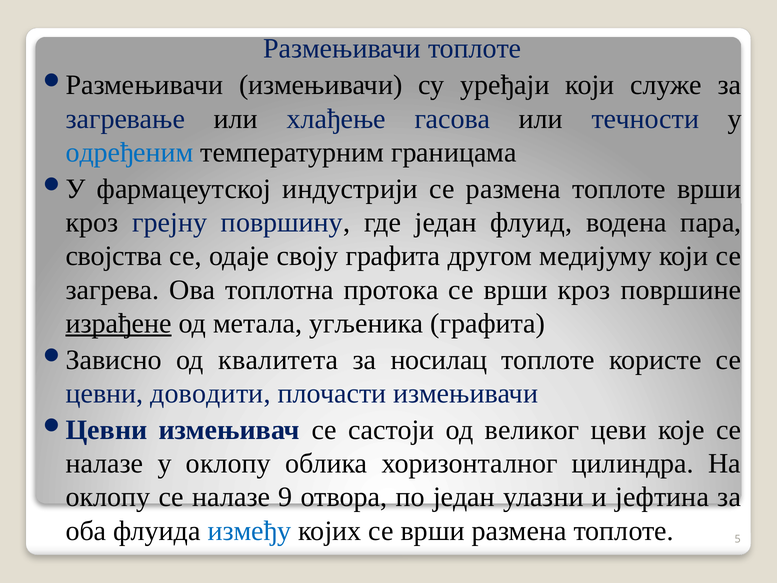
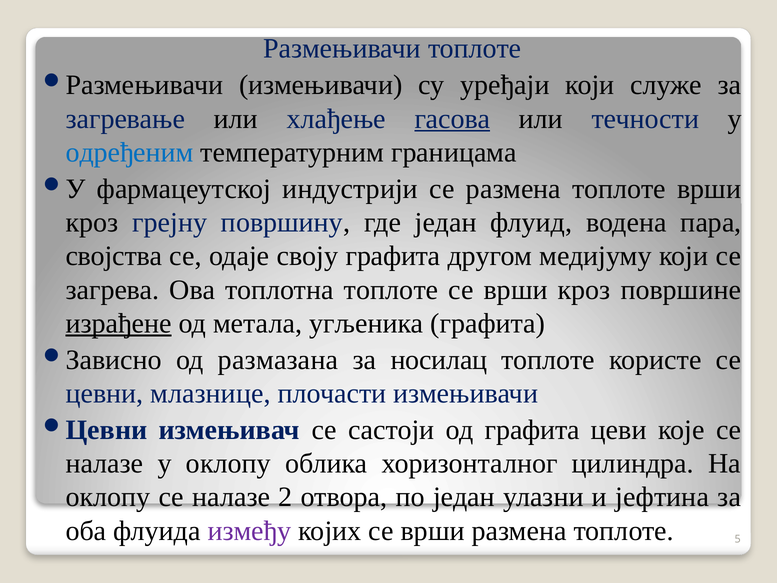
гасова underline: none -> present (452, 119)
топлотна протока: протока -> топлоте (391, 290)
квалитета: квалитета -> размазана (278, 360)
доводити: доводити -> млазнице (211, 393)
од великог: великог -> графита (532, 430)
9: 9 -> 2 (285, 497)
између colour: blue -> purple (249, 531)
